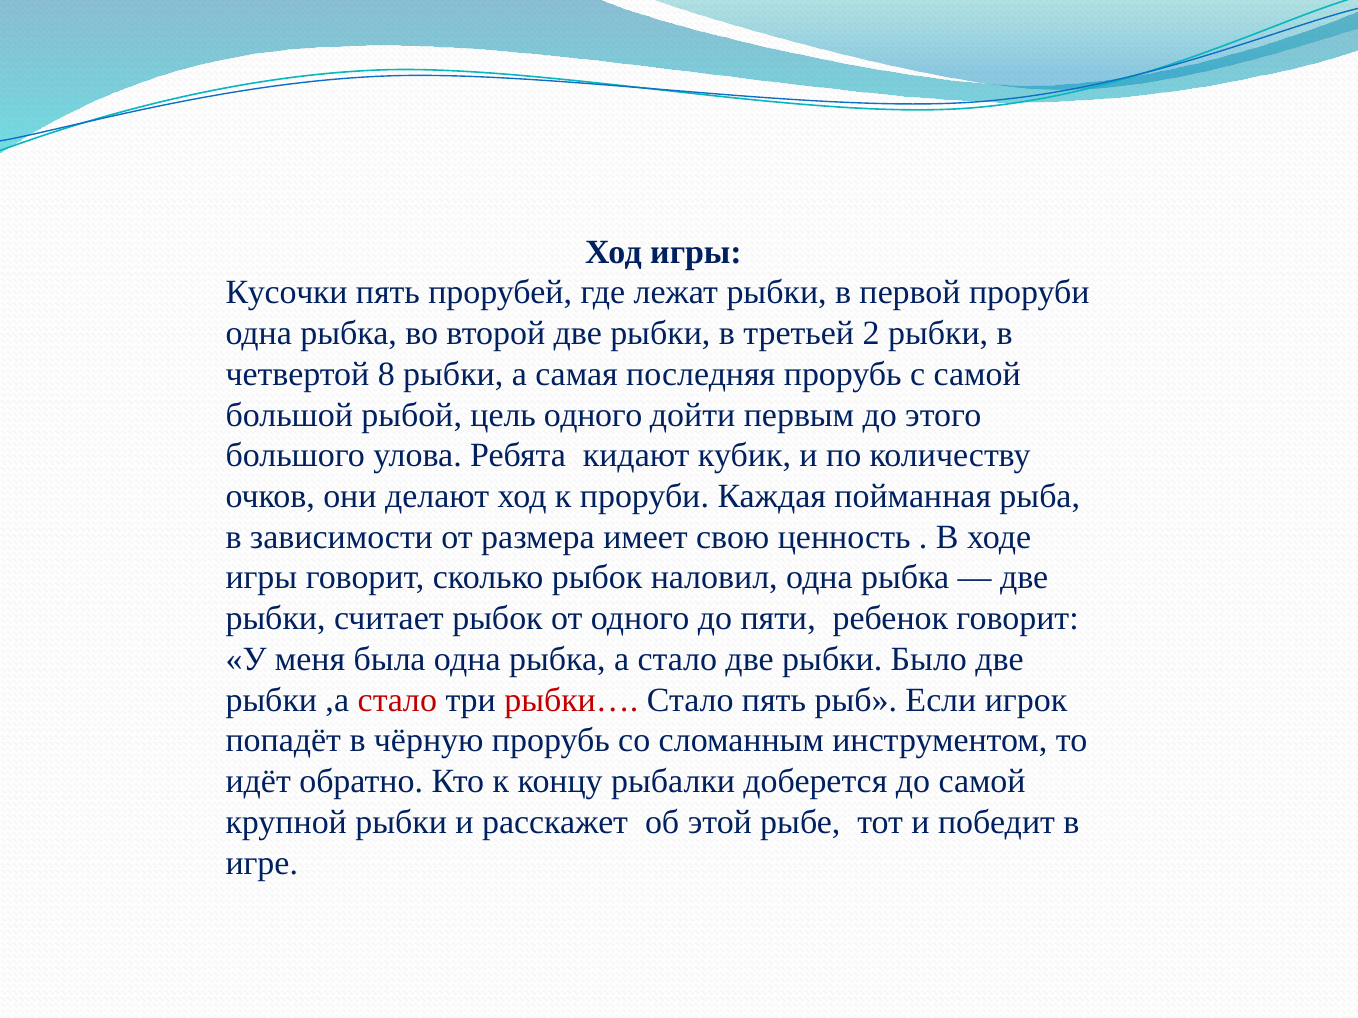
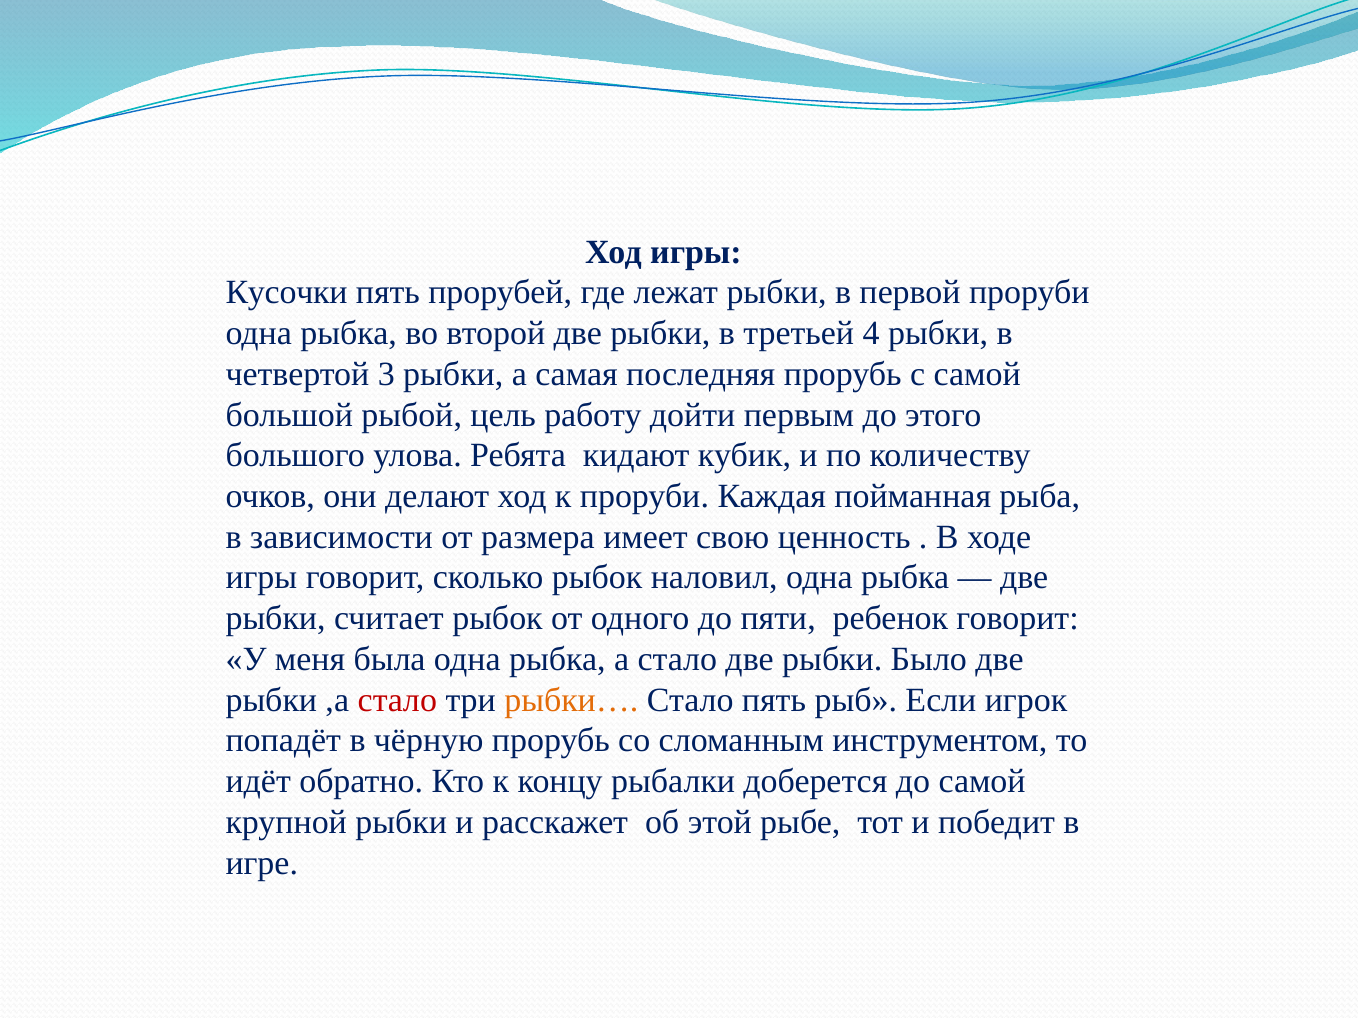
2: 2 -> 4 (871, 334)
8: 8 -> 3 (386, 374)
цель одного: одного -> работу (593, 415)
рыбки… colour: red -> orange (571, 700)
